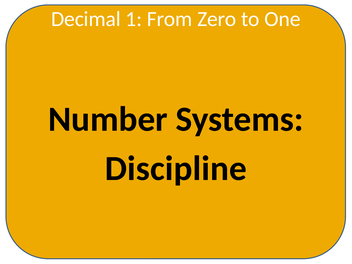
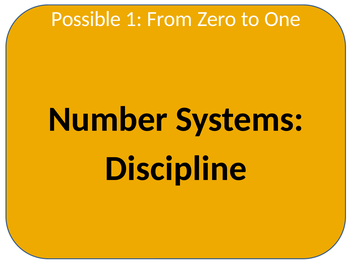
Decimal: Decimal -> Possible (86, 19)
